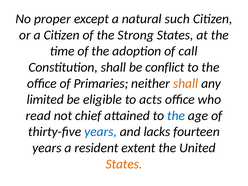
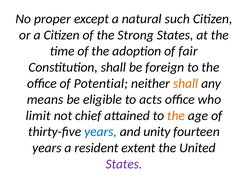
call: call -> fair (188, 51)
conflict: conflict -> foreign (165, 67)
Primaries: Primaries -> Potential (101, 83)
limited: limited -> means (45, 100)
read: read -> limit (38, 116)
the colour: blue -> orange (176, 116)
lacks: lacks -> unity (157, 132)
States colour: orange -> purple (124, 164)
